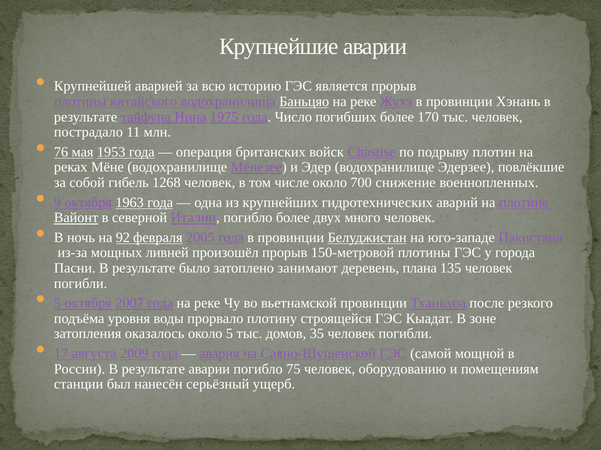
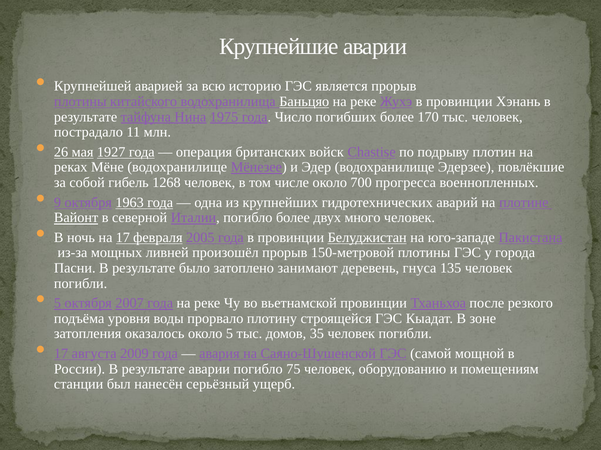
76: 76 -> 26 (61, 152)
1953: 1953 -> 1927 (111, 152)
снижение: снижение -> прогресса (406, 183)
на 92: 92 -> 17 (123, 238)
плана: плана -> гнуса (420, 269)
